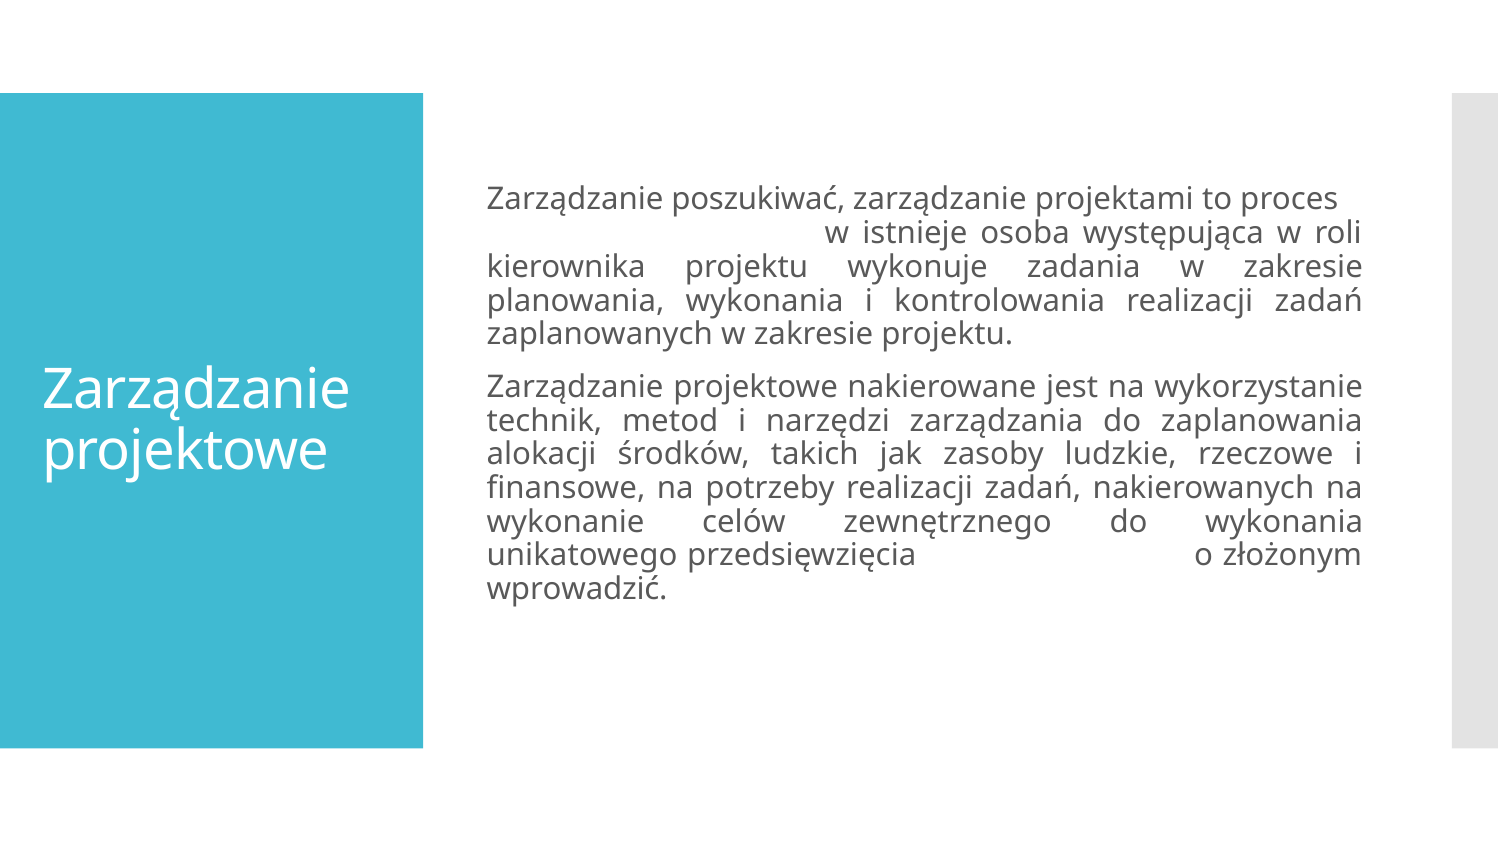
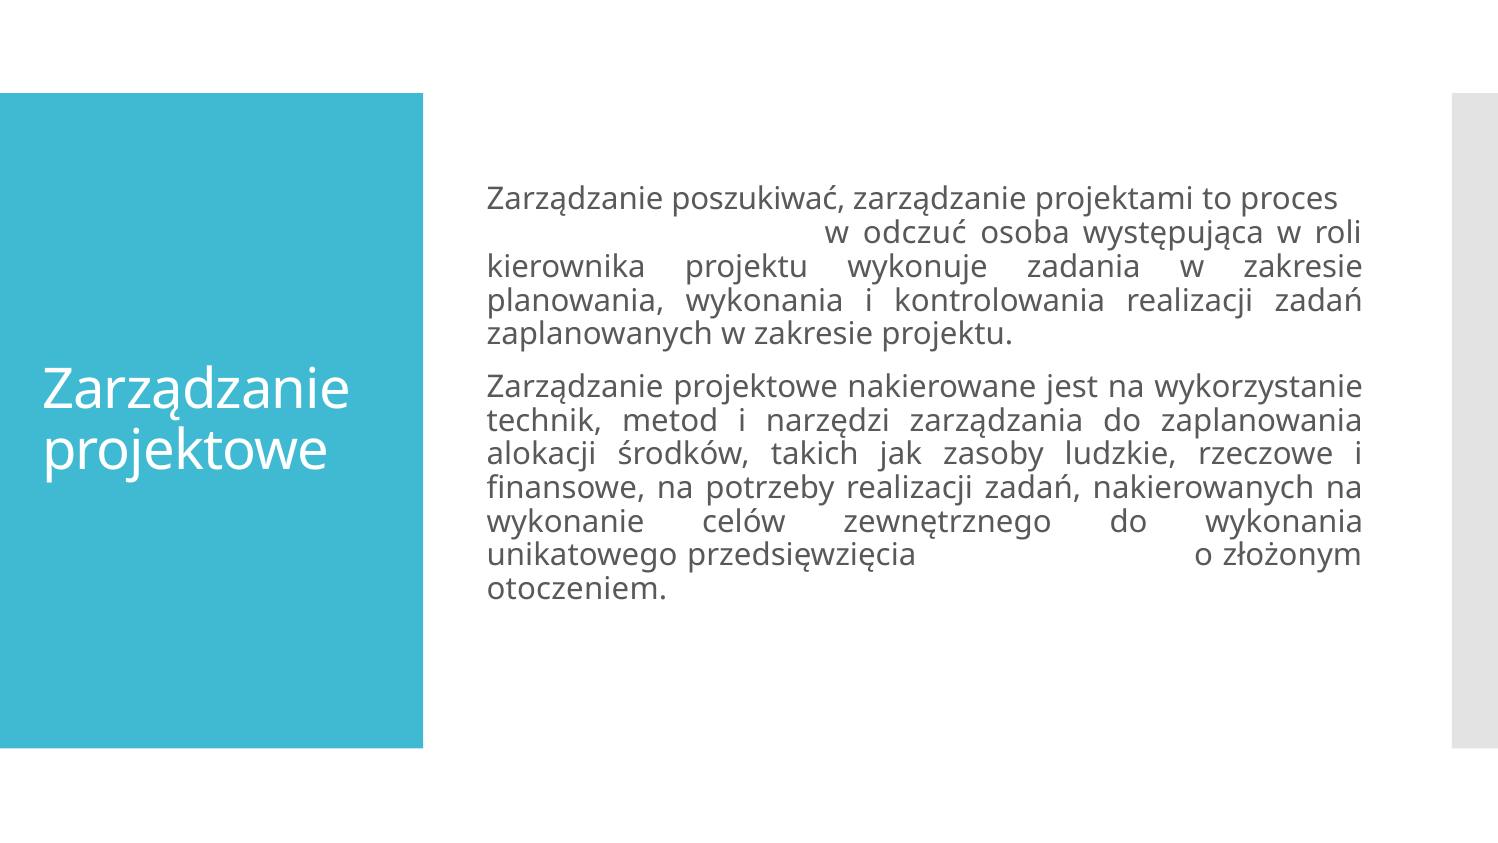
istnieje: istnieje -> odczuć (915, 233)
wprowadzić: wprowadzić -> otoczeniem (577, 589)
